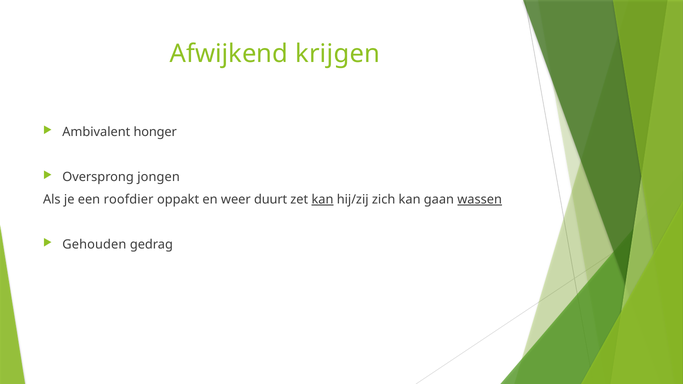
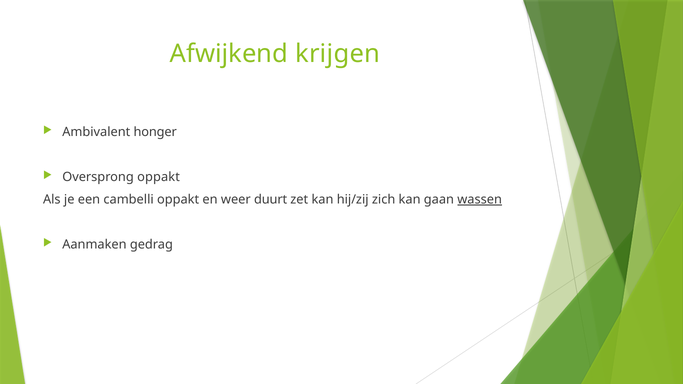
Oversprong jongen: jongen -> oppakt (159, 177)
roofdier: roofdier -> cambelli (129, 200)
kan underline: present -> none (322, 200)
Gehouden: Gehouden -> Aanmaken (94, 245)
